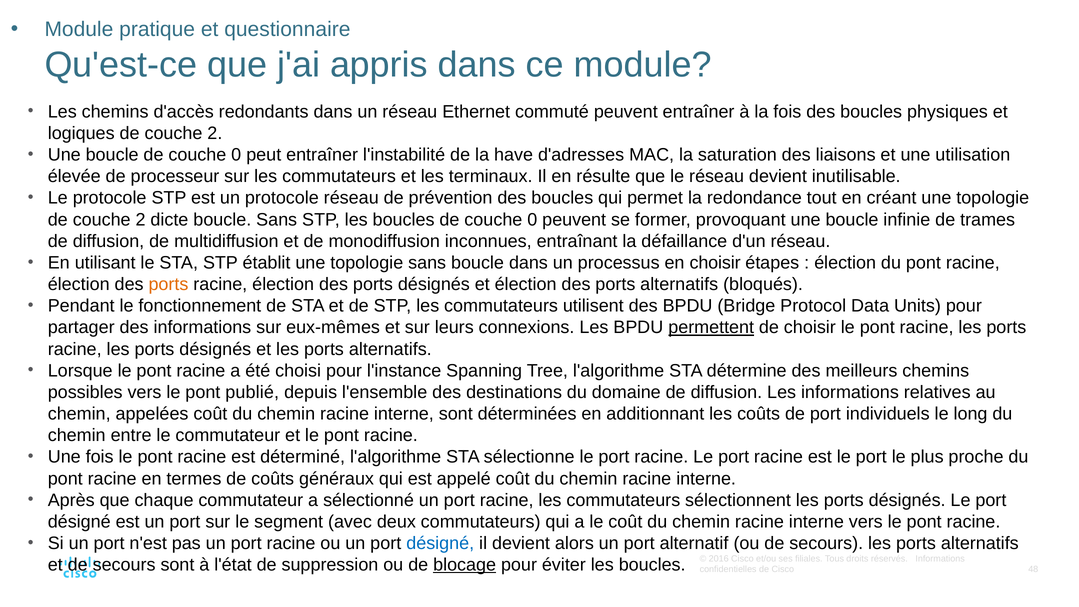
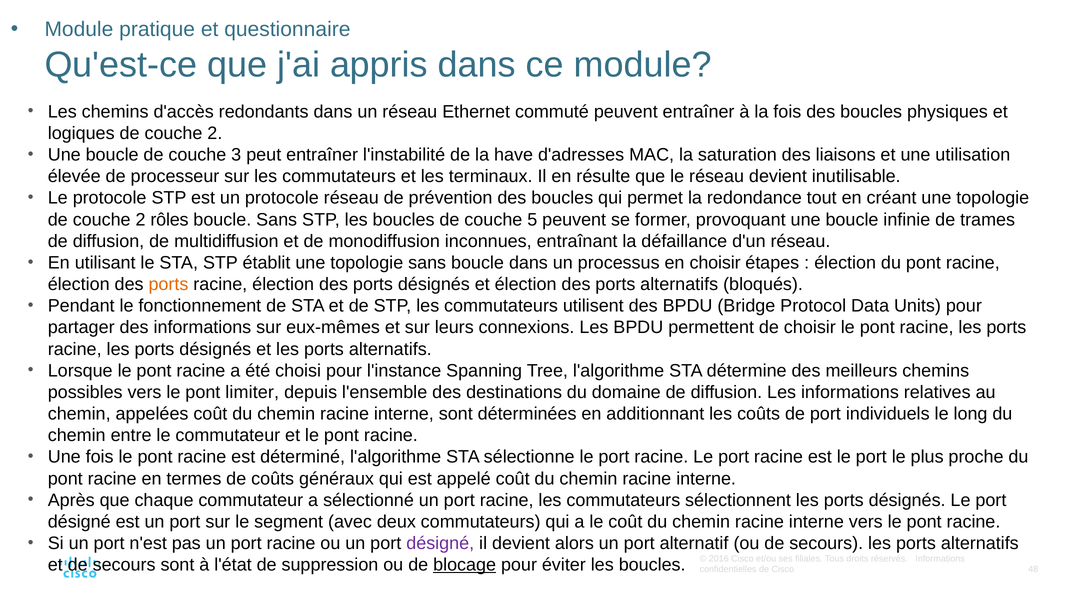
boucle de couche 0: 0 -> 3 (236, 155)
dicte: dicte -> rôles (169, 220)
boucles de couche 0: 0 -> 5 (532, 220)
permettent underline: present -> none (711, 327)
publié: publié -> limiter (252, 392)
désigné colour: blue -> purple (440, 543)
